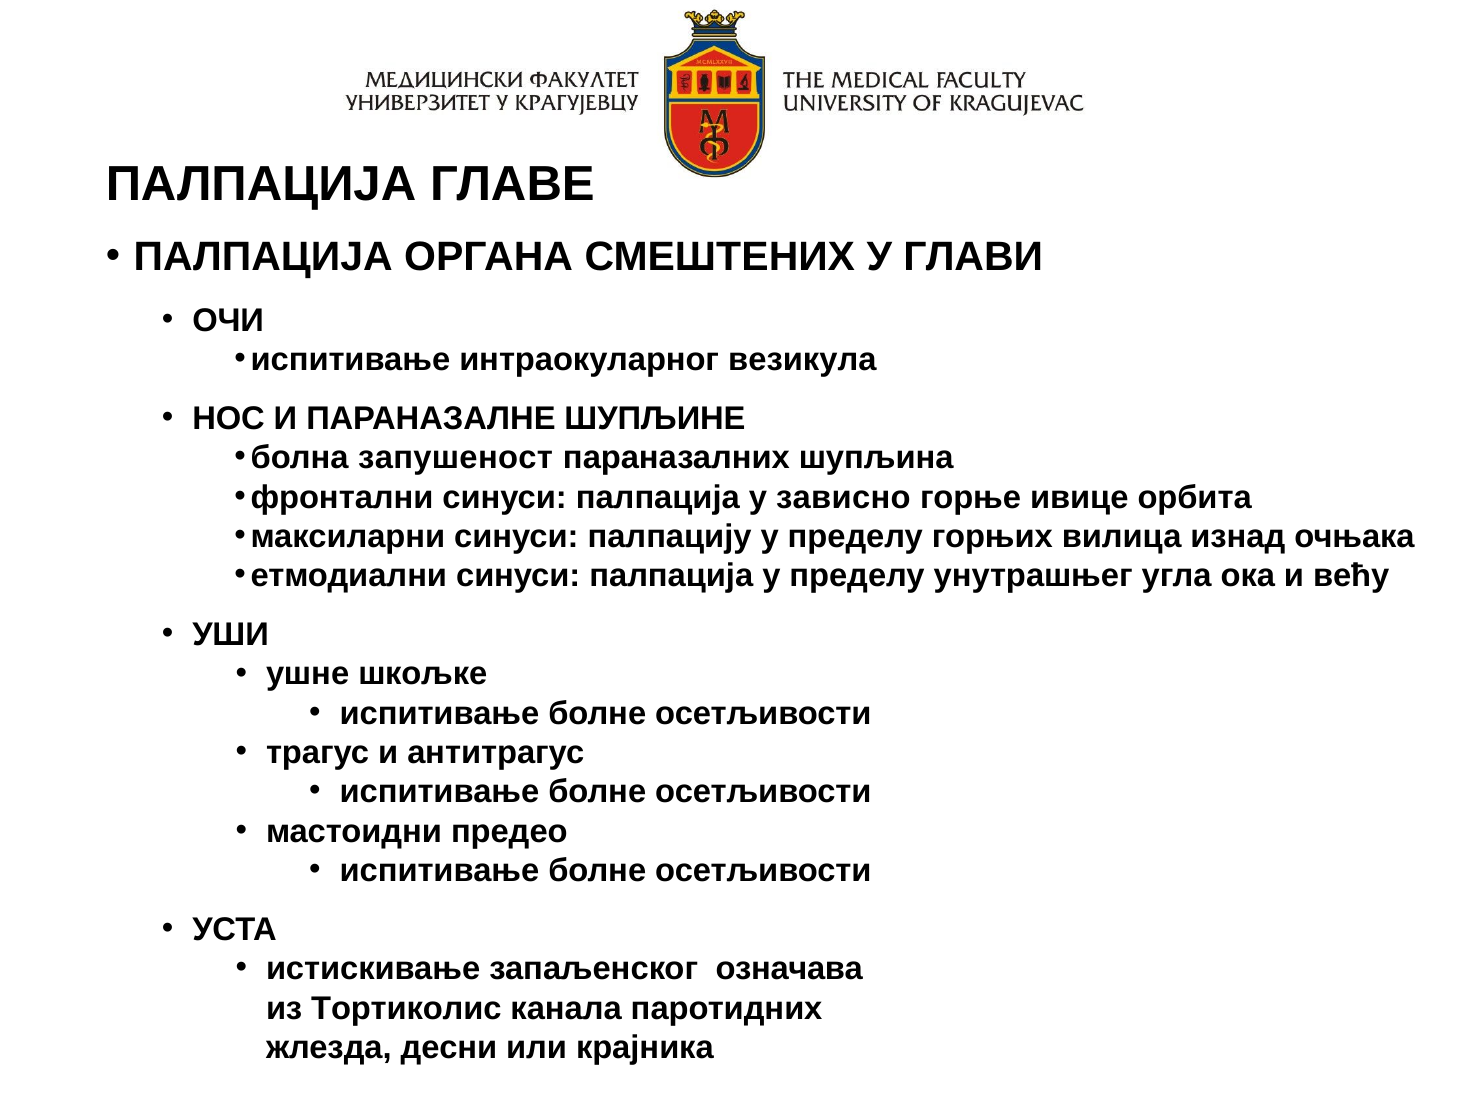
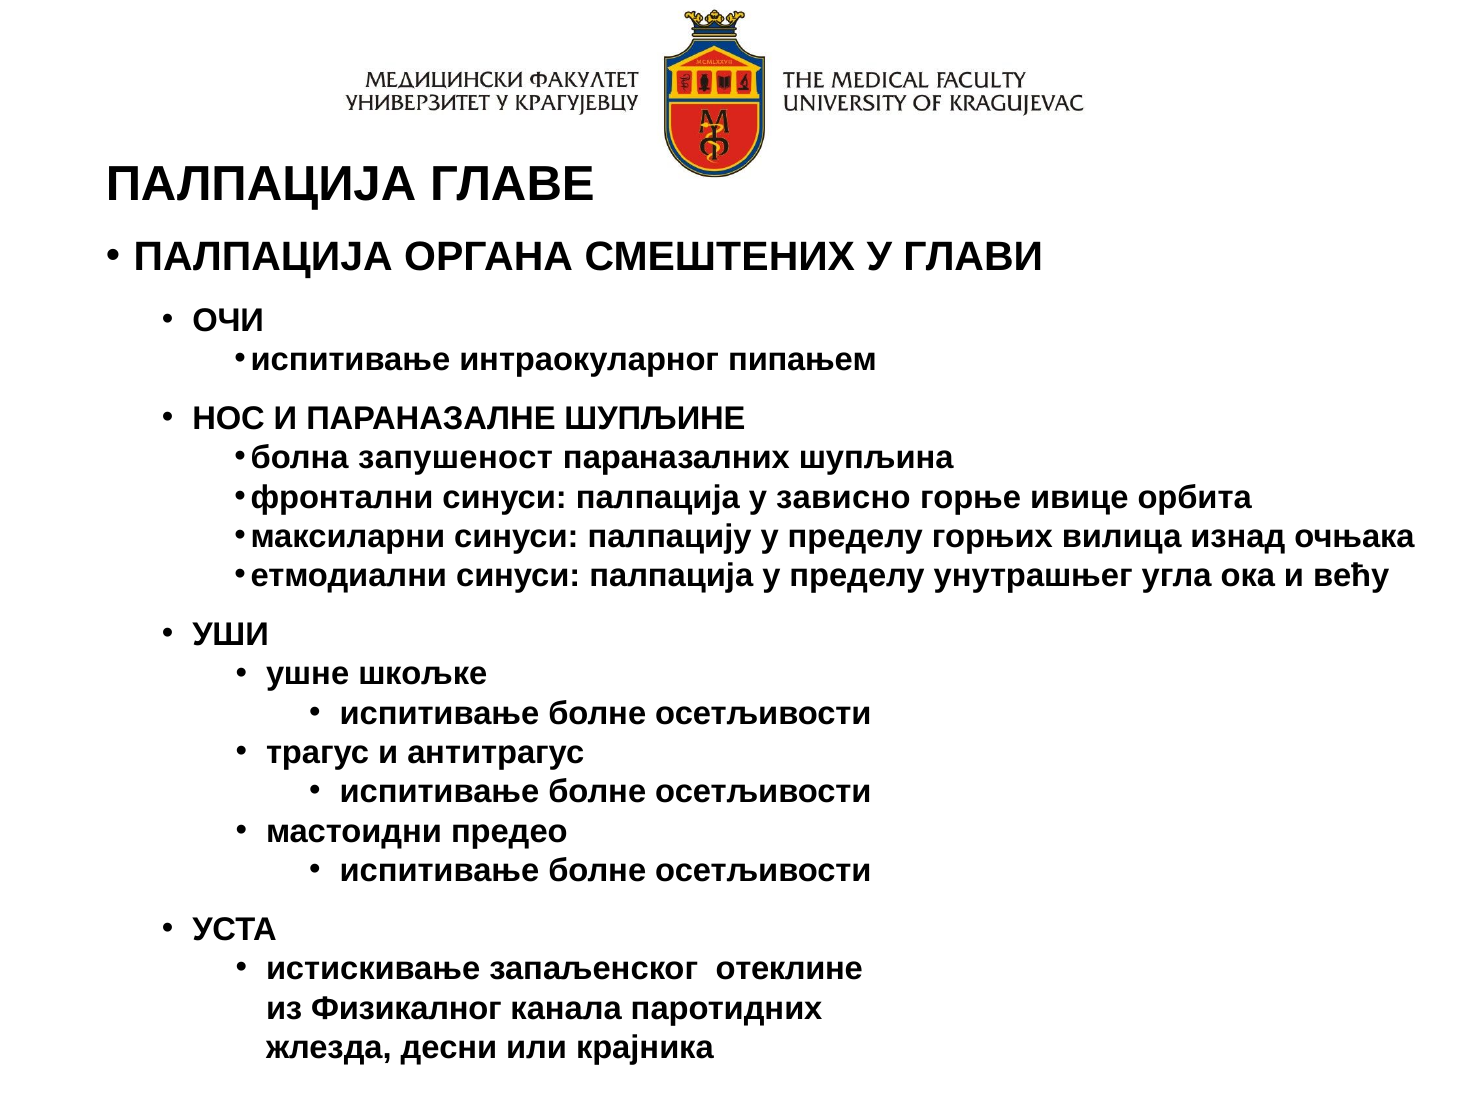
везикула: везикула -> пипањем (803, 360)
означава: означава -> отеклине (789, 968)
Тортиколис: Тортиколис -> Физикалног (406, 1008)
